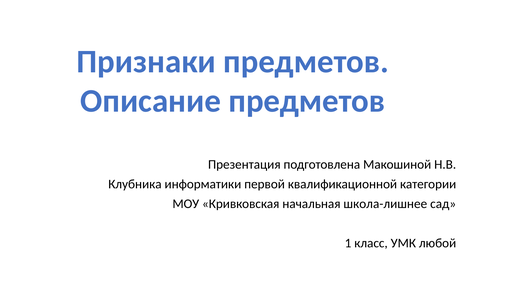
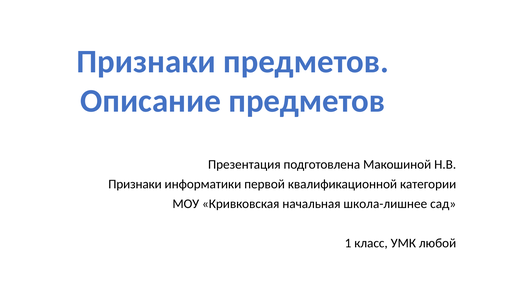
Клубника: Клубника -> Признаки (135, 184)
